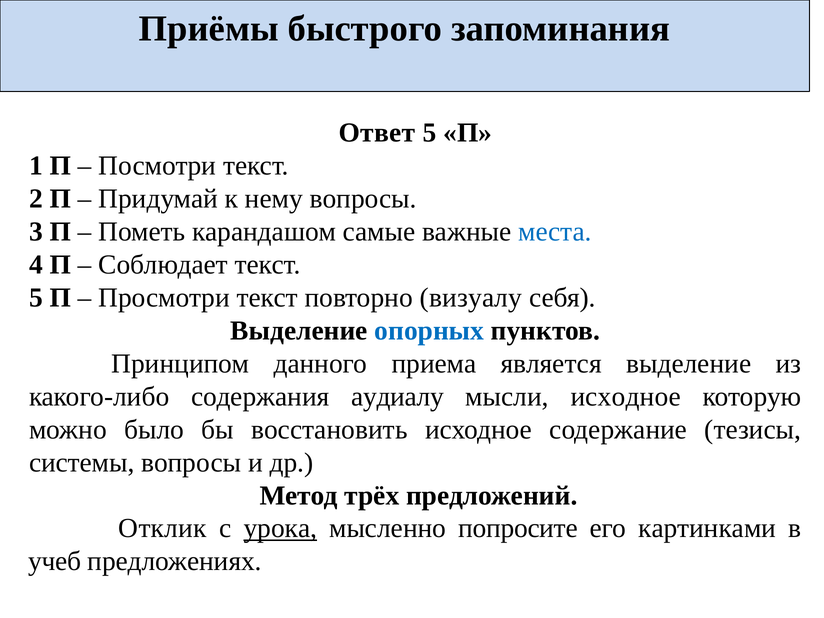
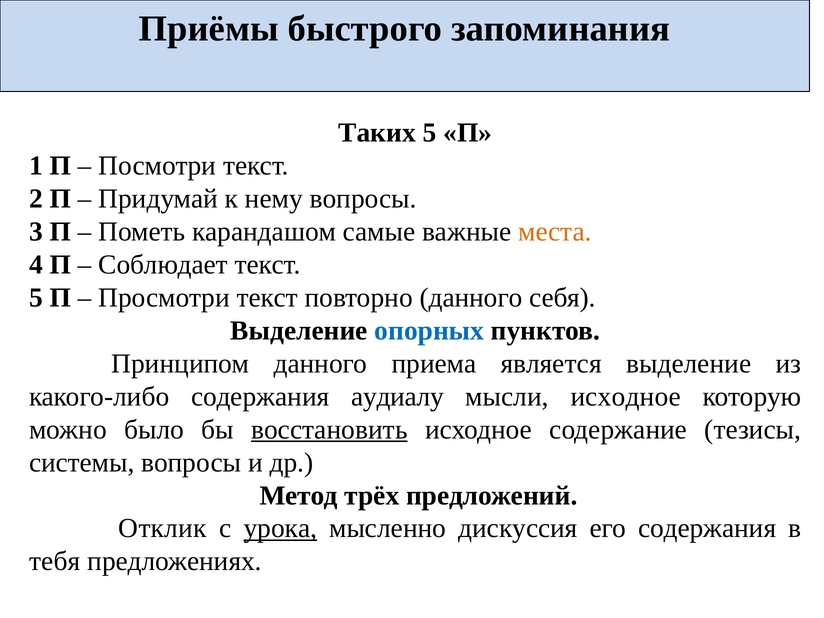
Ответ: Ответ -> Таких (377, 133)
места colour: blue -> orange (555, 232)
повторно визуалу: визуалу -> данного (471, 298)
восстановить underline: none -> present (329, 430)
попросите: попросите -> дискуссия (518, 528)
его картинками: картинками -> содержания (707, 528)
учеб: учеб -> тебя (55, 561)
